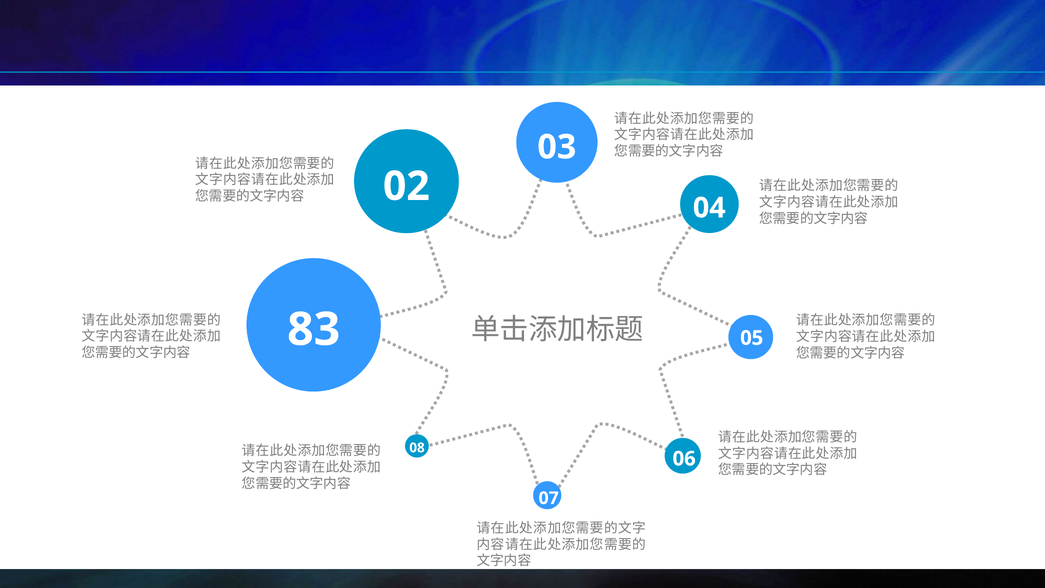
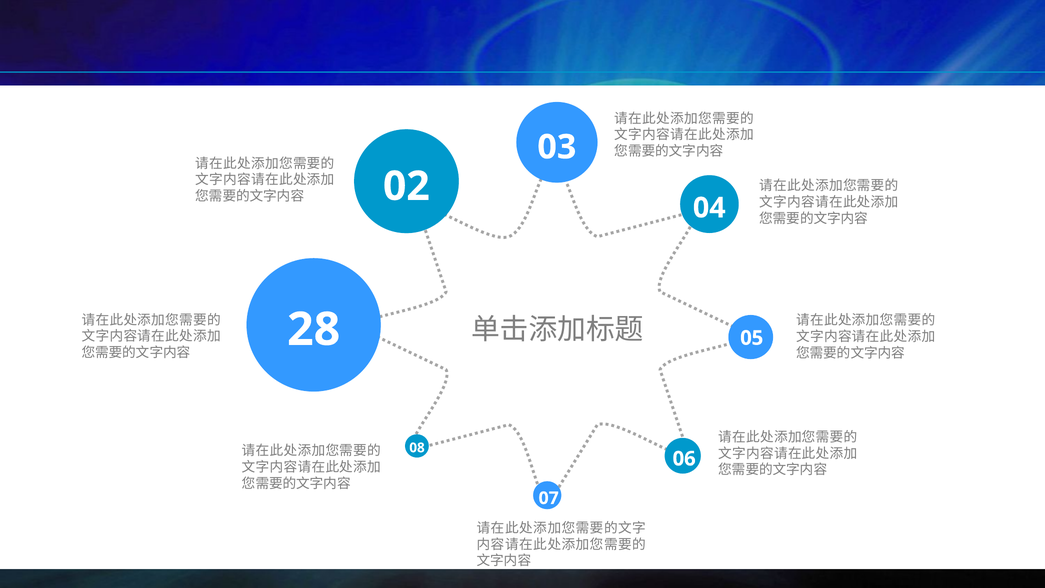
83: 83 -> 28 (314, 329)
